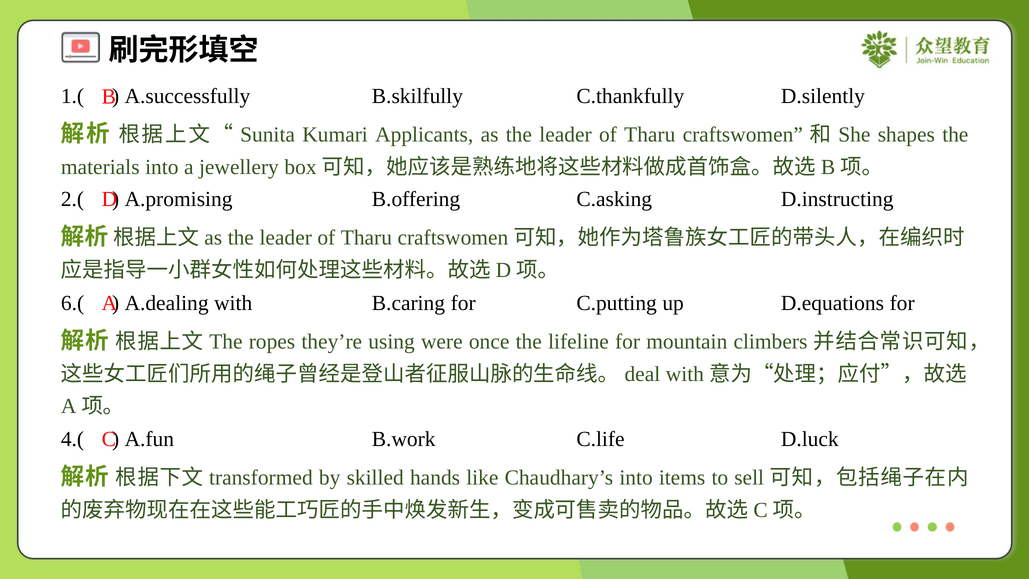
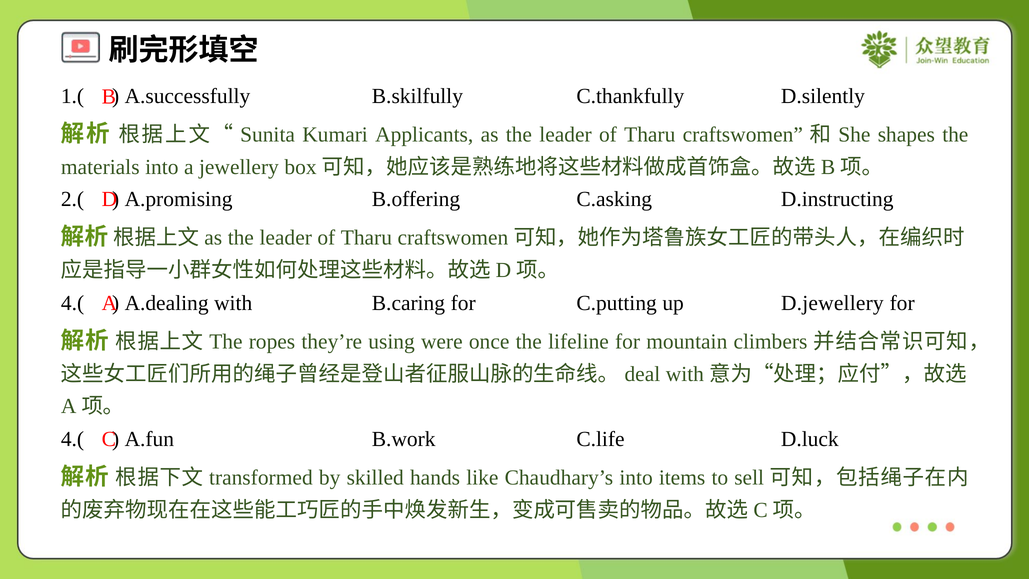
6.(: 6.( -> 4.( (73, 303)
D.equations: D.equations -> D.jewellery (832, 303)
